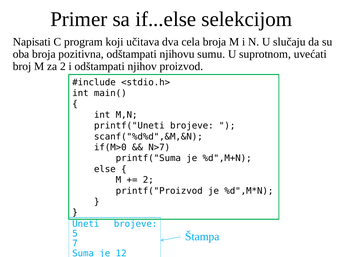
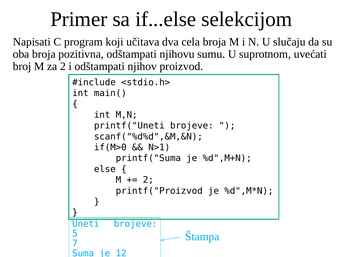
N>7: N>7 -> N>1 (159, 148)
